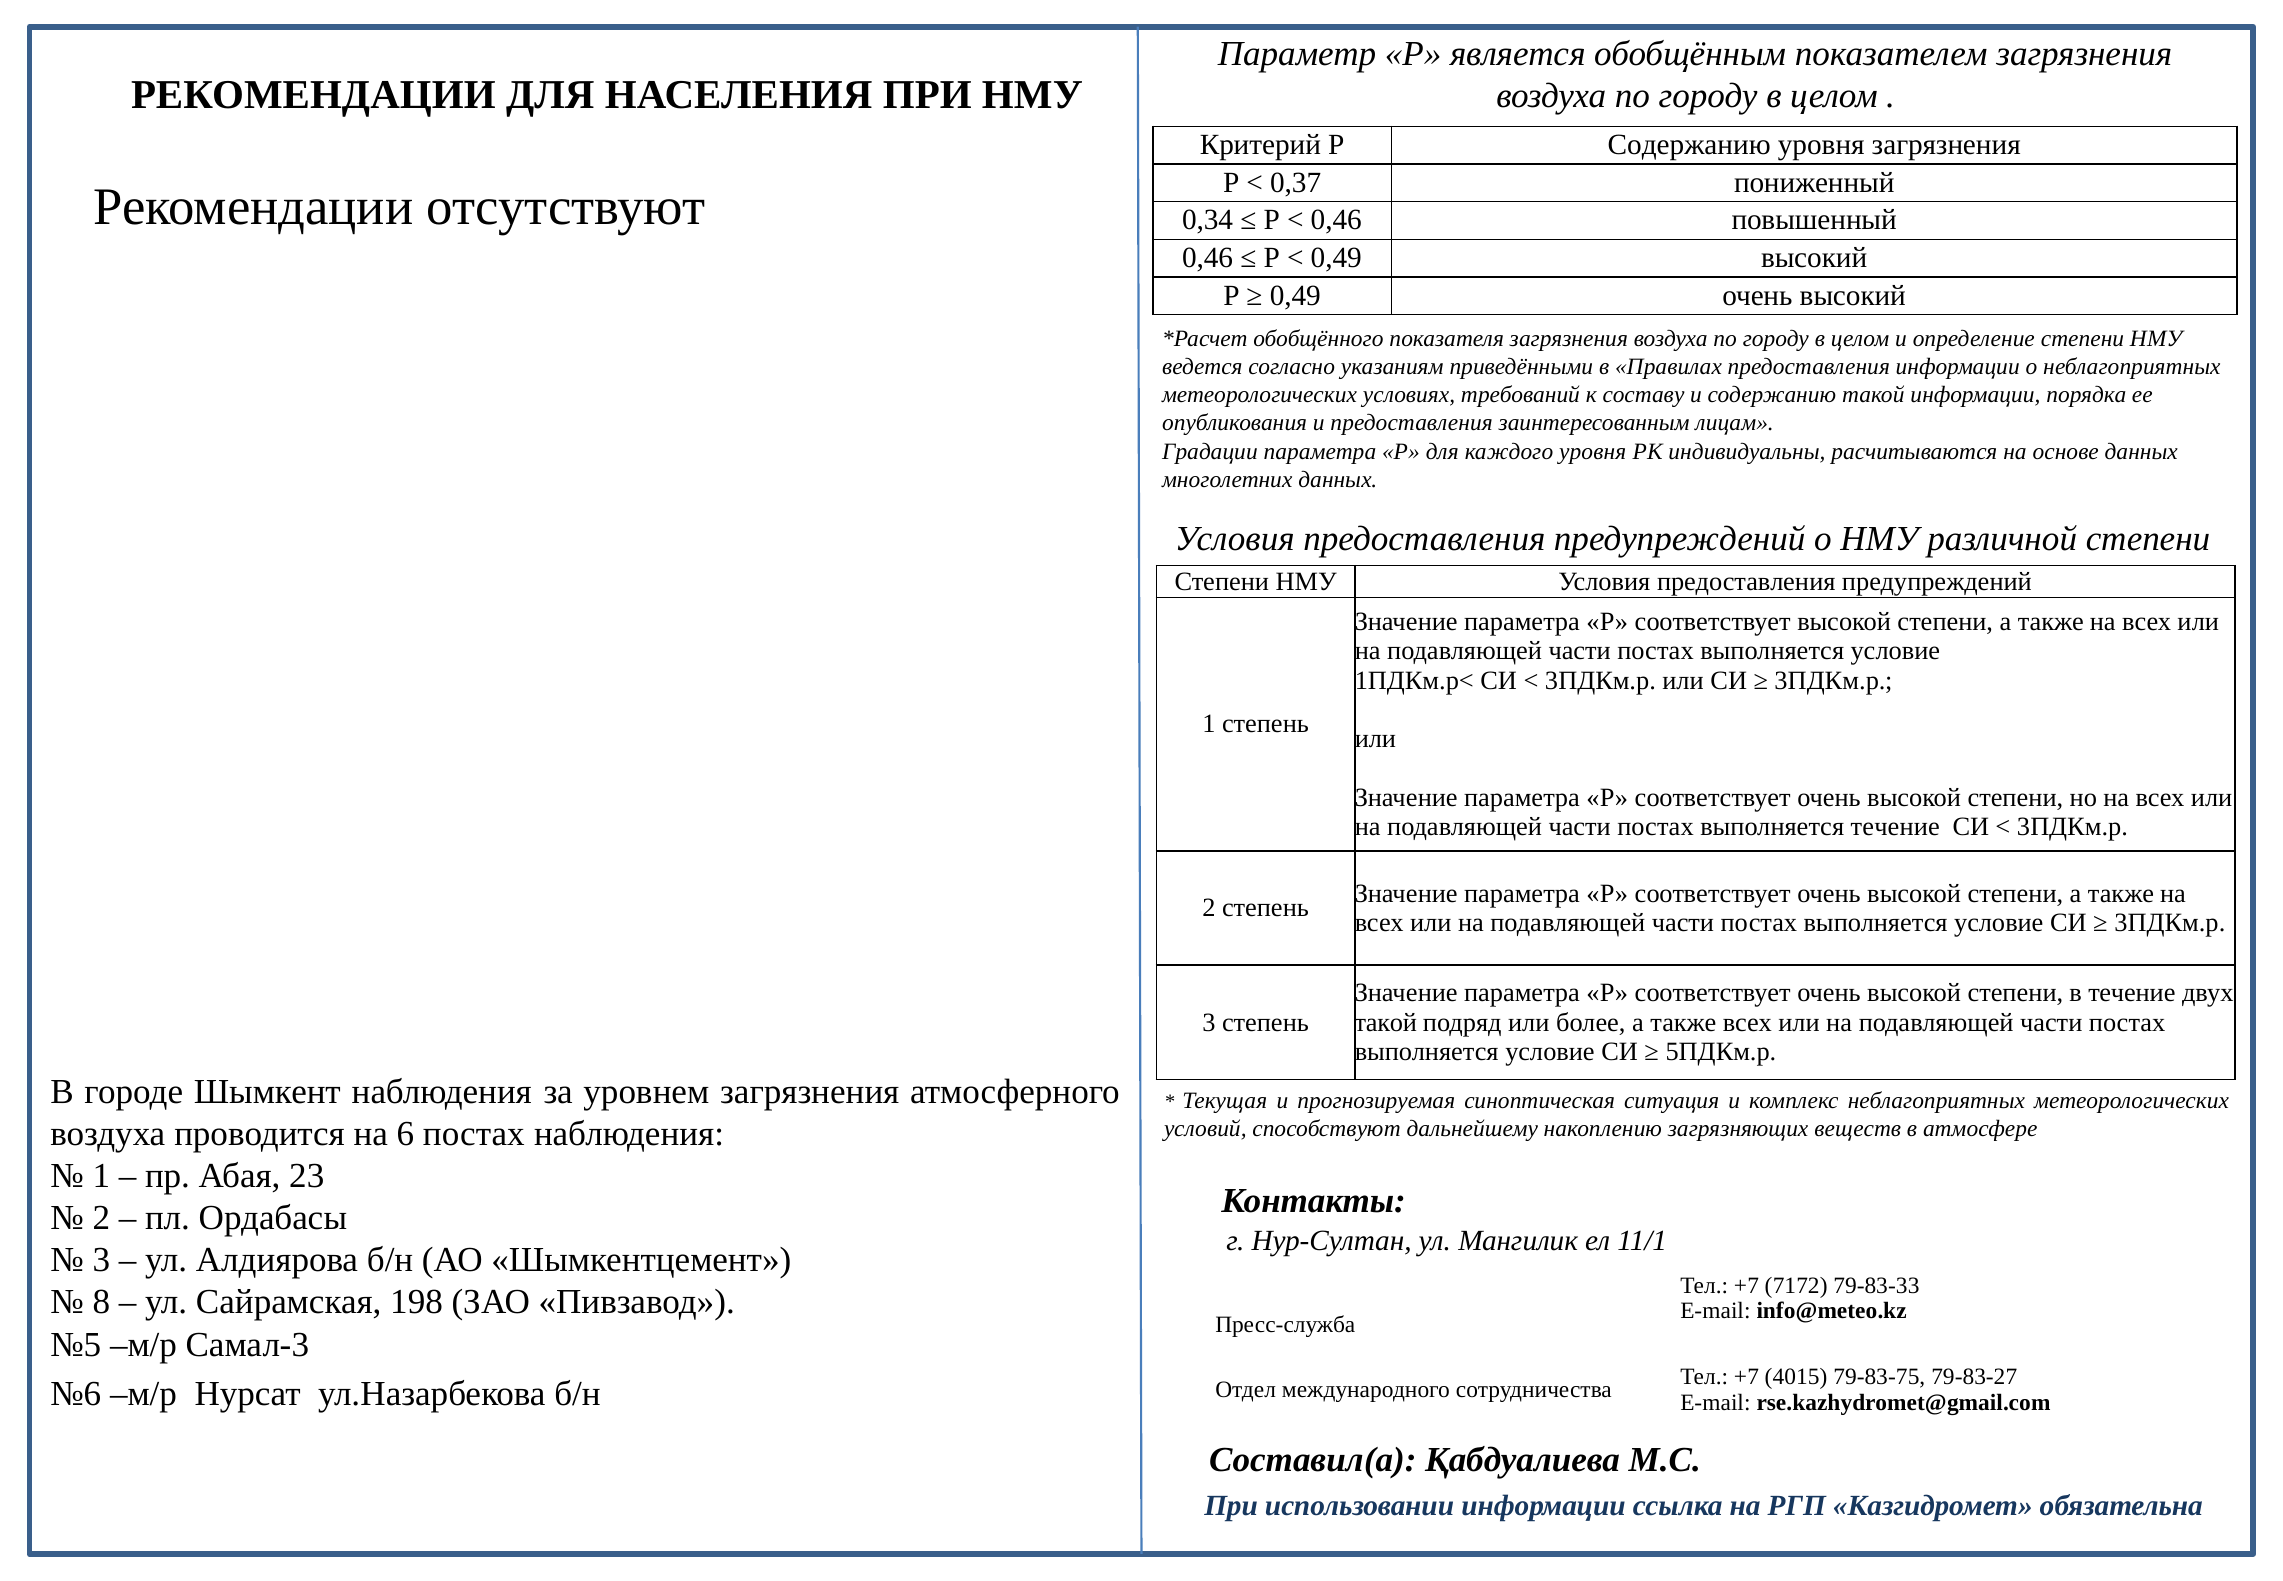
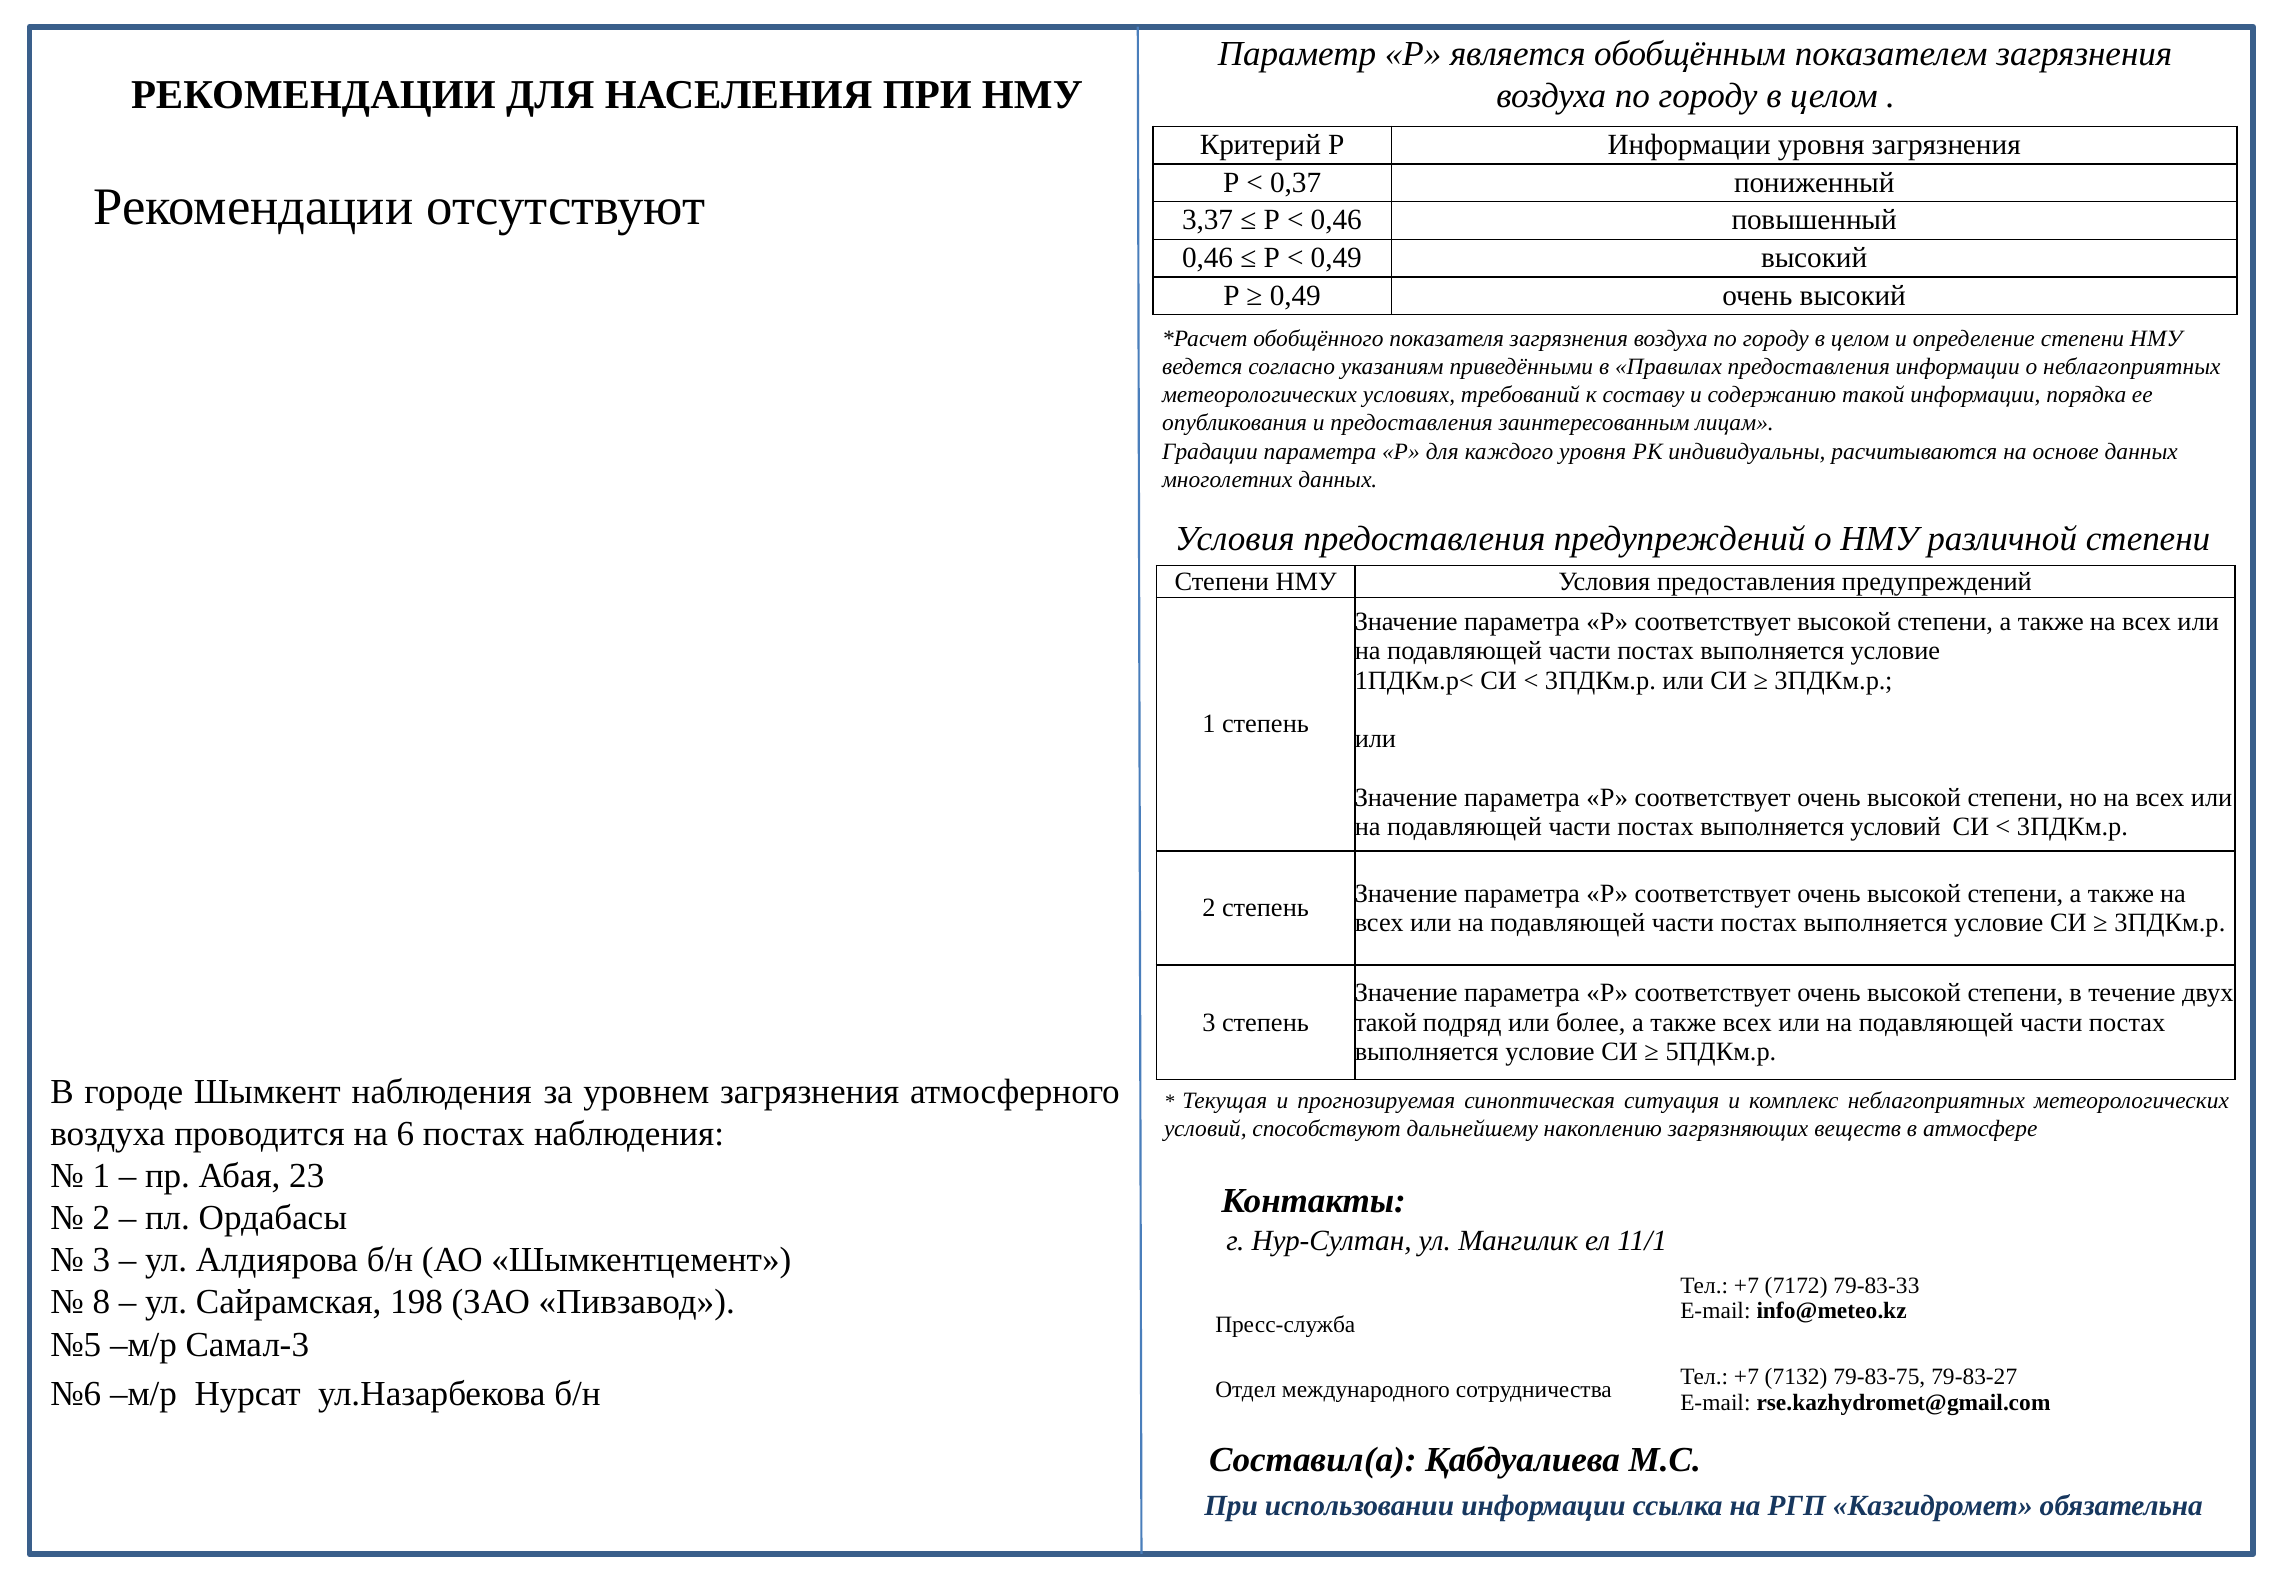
Р Содержанию: Содержанию -> Информации (1689, 145)
0,34: 0,34 -> 3,37 (1208, 220)
выполняется течение: течение -> условий (1896, 826)
4015: 4015 -> 7132 (1796, 1376)
